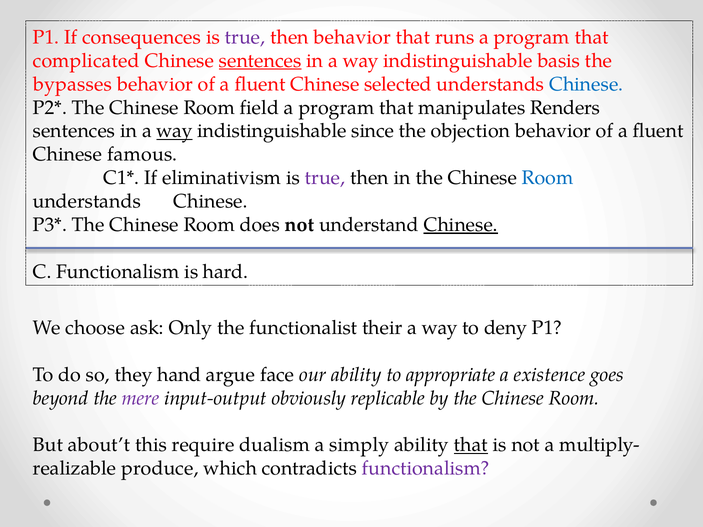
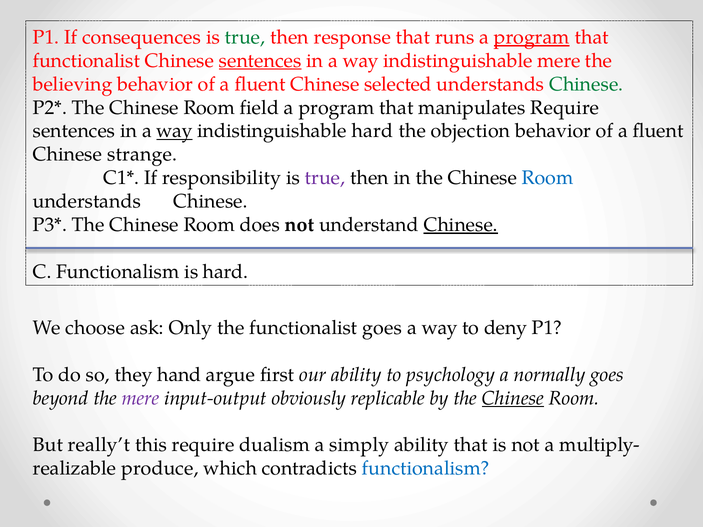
true colour: purple -> green (245, 37)
then behavior: behavior -> response (352, 37)
program underline: none -> present (532, 37)
complicated: complicated -> functionalist (86, 61)
indistinguishable basis: basis -> mere (559, 61)
bypasses: bypasses -> believing (73, 84)
Chinese colour: blue -> green (586, 84)
manipulates Renders: Renders -> Require (565, 108)
indistinguishable since: since -> hard (373, 131)
famous: famous -> strange (142, 155)
eliminativism: eliminativism -> responsibility (222, 178)
functionalist their: their -> goes (382, 328)
face: face -> first (277, 375)
appropriate: appropriate -> psychology (451, 375)
existence: existence -> normally (550, 375)
Chinese underline: none -> present (513, 398)
about’t: about’t -> really’t (99, 445)
that underline: present -> none (471, 445)
functionalism colour: purple -> blue (426, 469)
